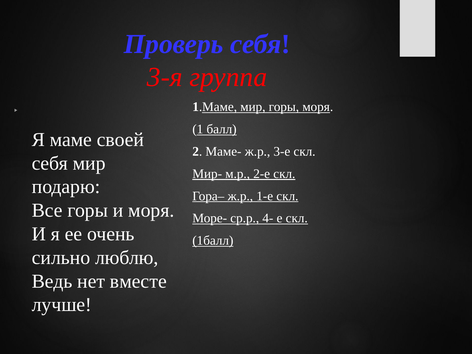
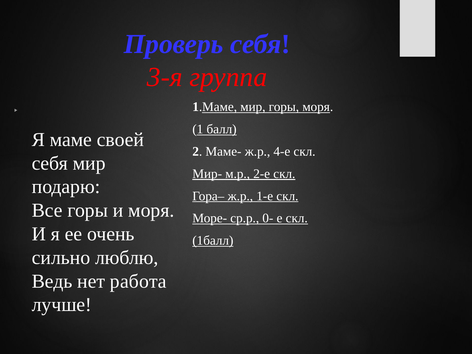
3-е: 3-е -> 4-е (282, 151)
4-: 4- -> 0- (268, 218)
вместе: вместе -> работа (138, 281)
